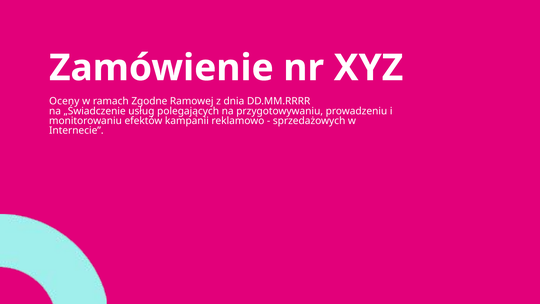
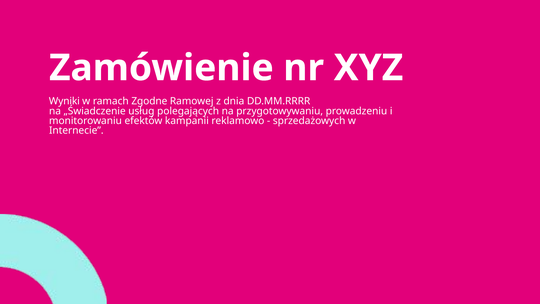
Oceny: Oceny -> Wyniki (64, 101)
